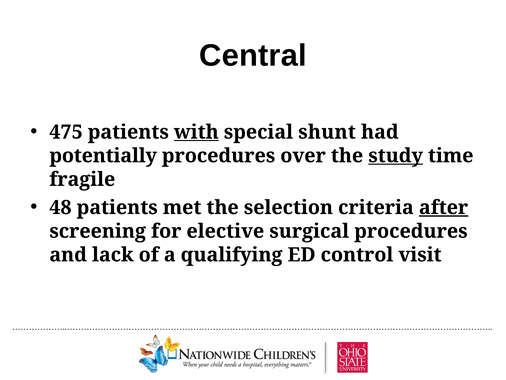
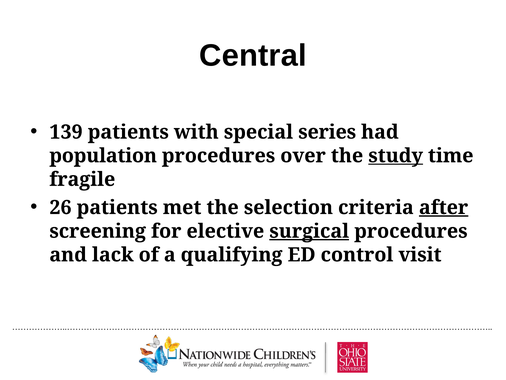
475: 475 -> 139 (66, 132)
with underline: present -> none (196, 132)
shunt: shunt -> series (327, 132)
potentially: potentially -> population (103, 156)
48: 48 -> 26 (60, 207)
surgical underline: none -> present (309, 231)
